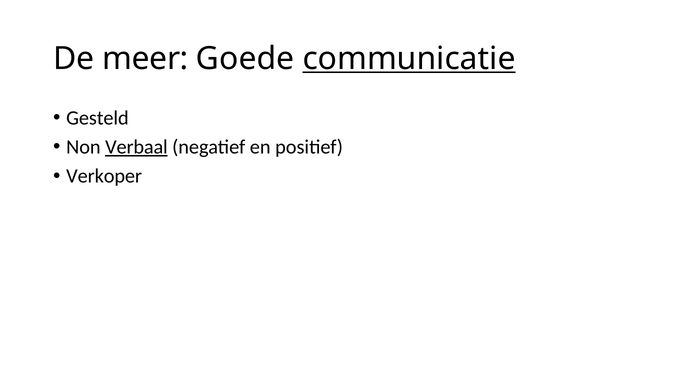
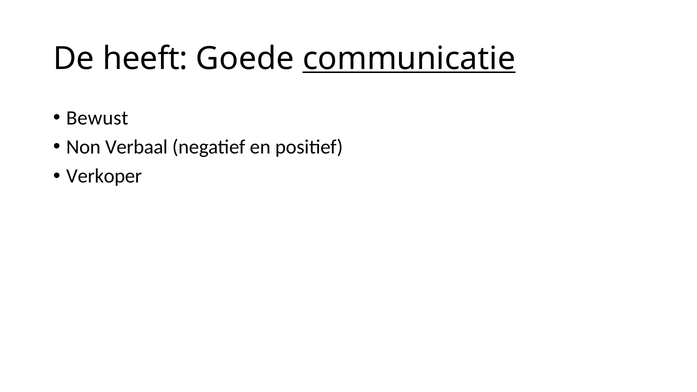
meer: meer -> heeft (145, 59)
Gesteld: Gesteld -> Bewust (97, 118)
Verbaal underline: present -> none (136, 147)
